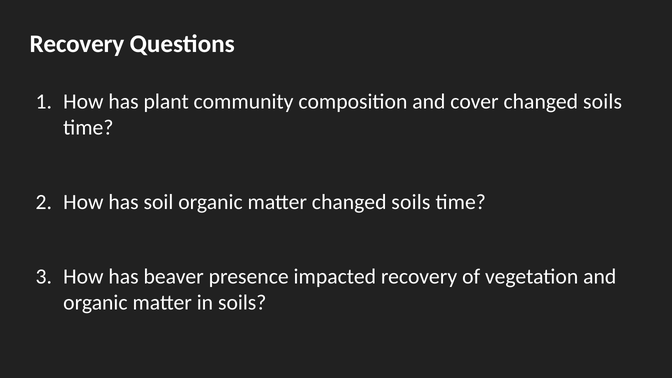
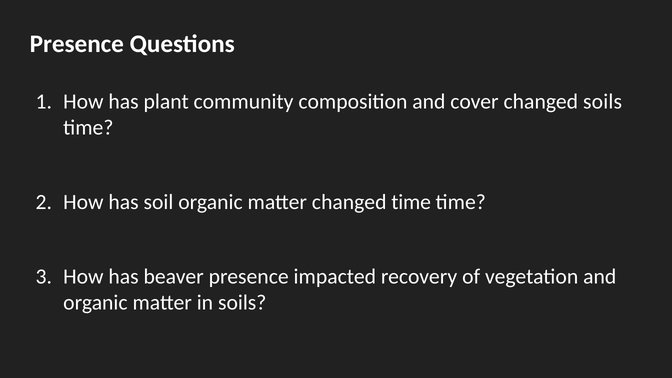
Recovery: Recovery -> Presence (77, 44)
matter changed soils: soils -> time (411, 202)
